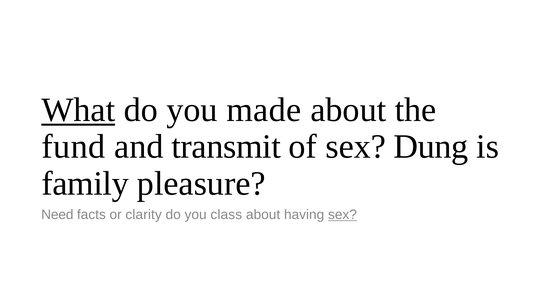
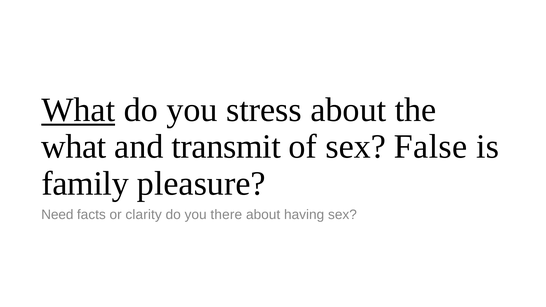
made: made -> stress (264, 110)
fund: fund -> what (74, 147)
Dung: Dung -> False (431, 147)
class: class -> there (226, 215)
sex underline: present -> none (342, 215)
